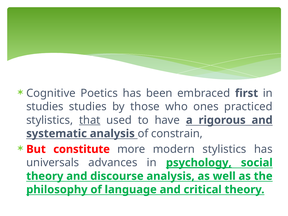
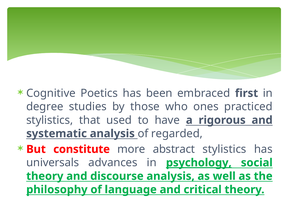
studies: studies -> degree (45, 107)
that underline: present -> none (90, 120)
constrain: constrain -> regarded (177, 134)
modern: modern -> abstract (174, 149)
